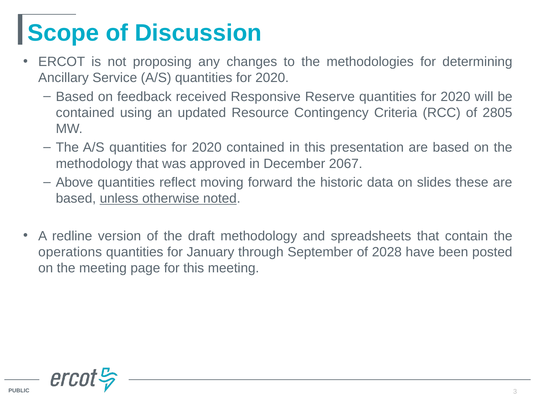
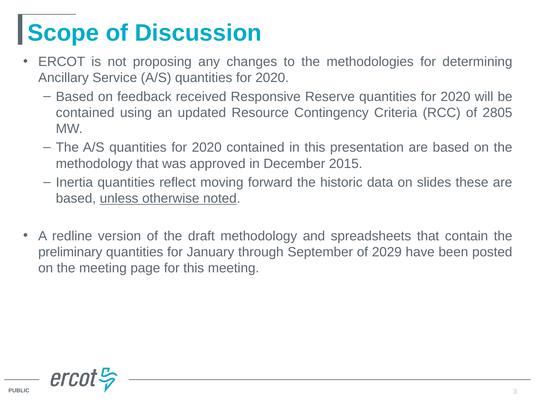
2067: 2067 -> 2015 (346, 164)
Above: Above -> Inertia (74, 182)
operations: operations -> preliminary (70, 252)
2028: 2028 -> 2029 (387, 252)
